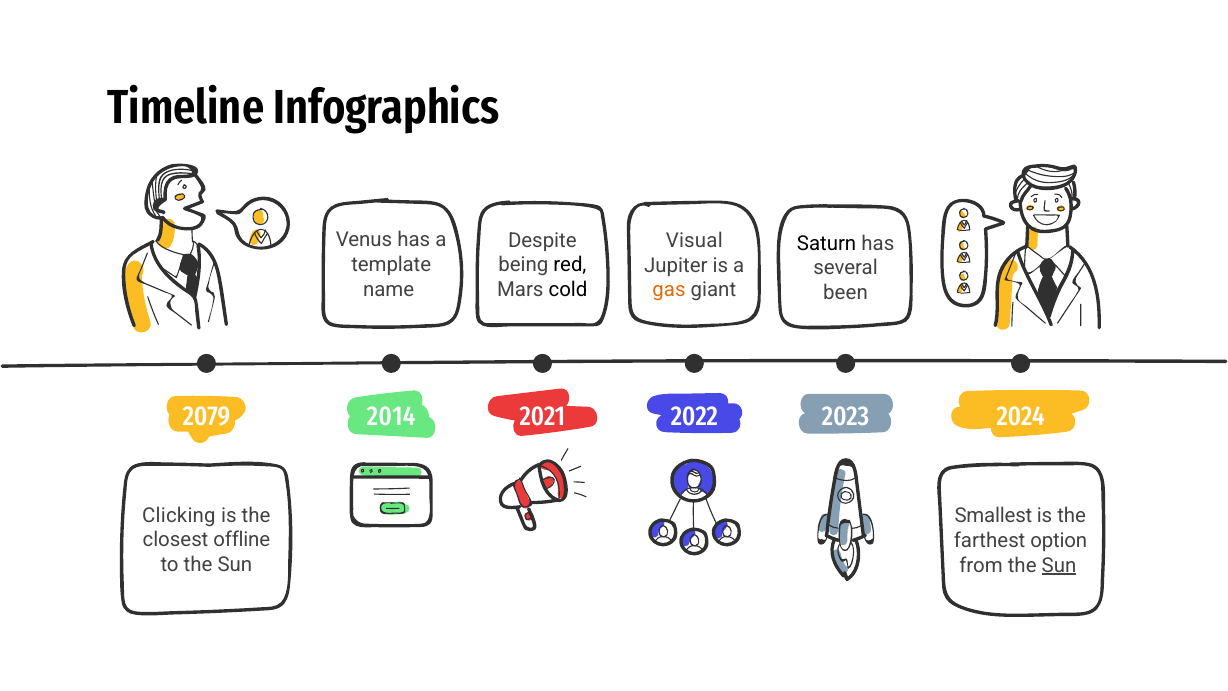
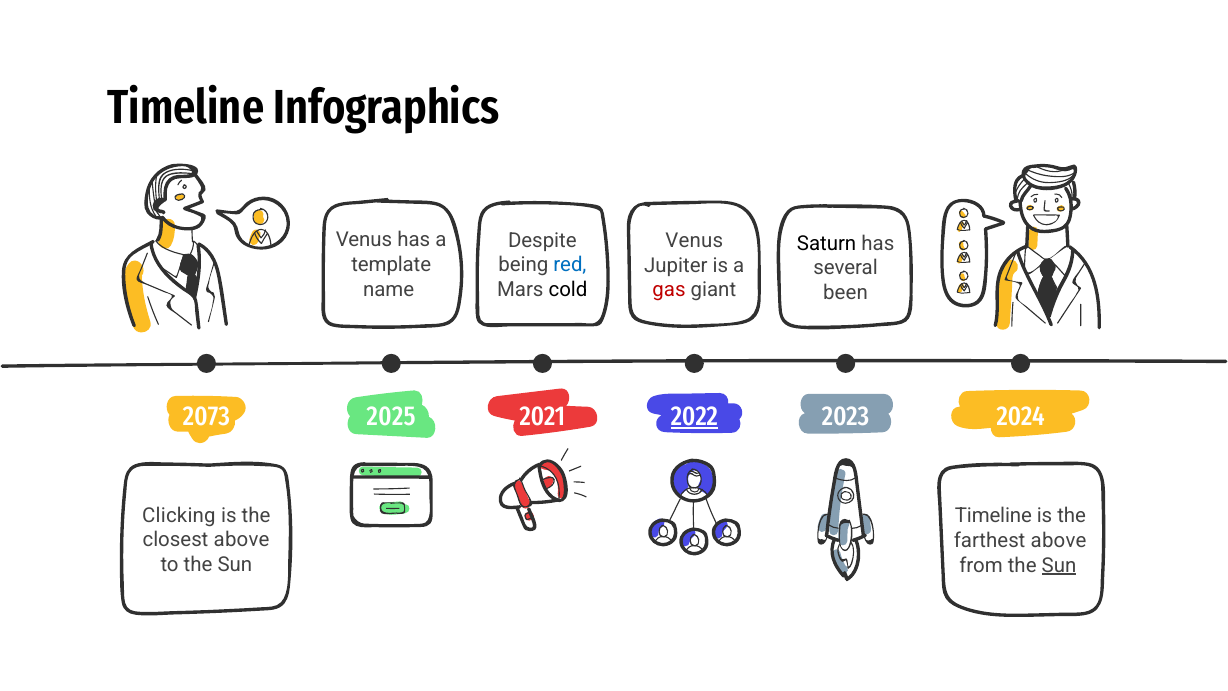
Visual: Visual -> Venus (694, 241)
red colour: black -> blue (570, 265)
gas colour: orange -> red (669, 290)
2079: 2079 -> 2073 (206, 416)
2014: 2014 -> 2025 (391, 416)
2022 underline: none -> present (694, 416)
Smallest: Smallest -> Timeline (993, 516)
closest offline: offline -> above (242, 540)
farthest option: option -> above (1059, 541)
